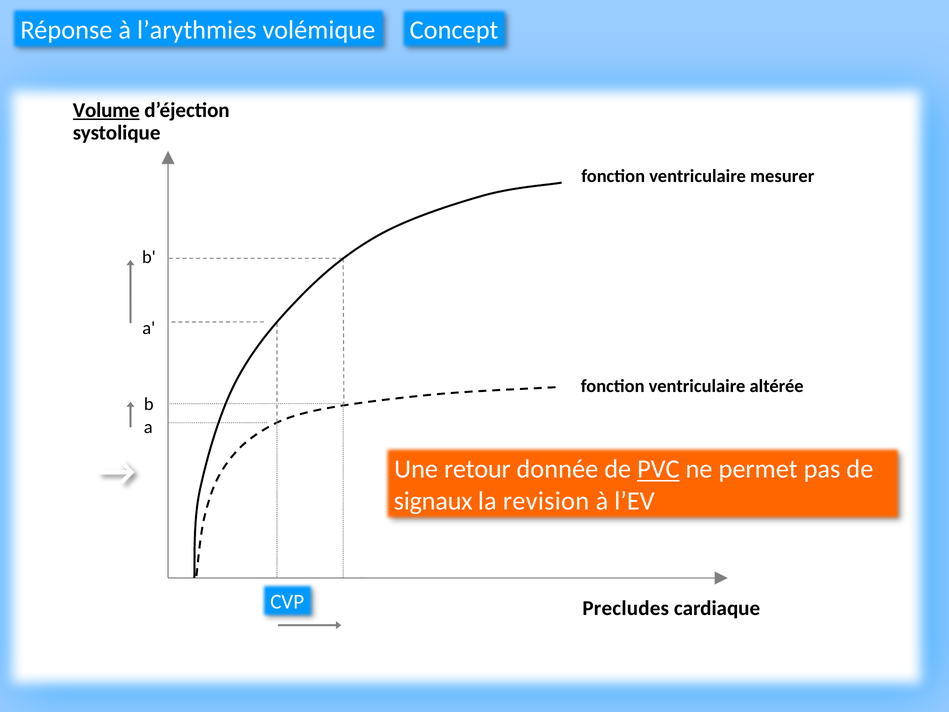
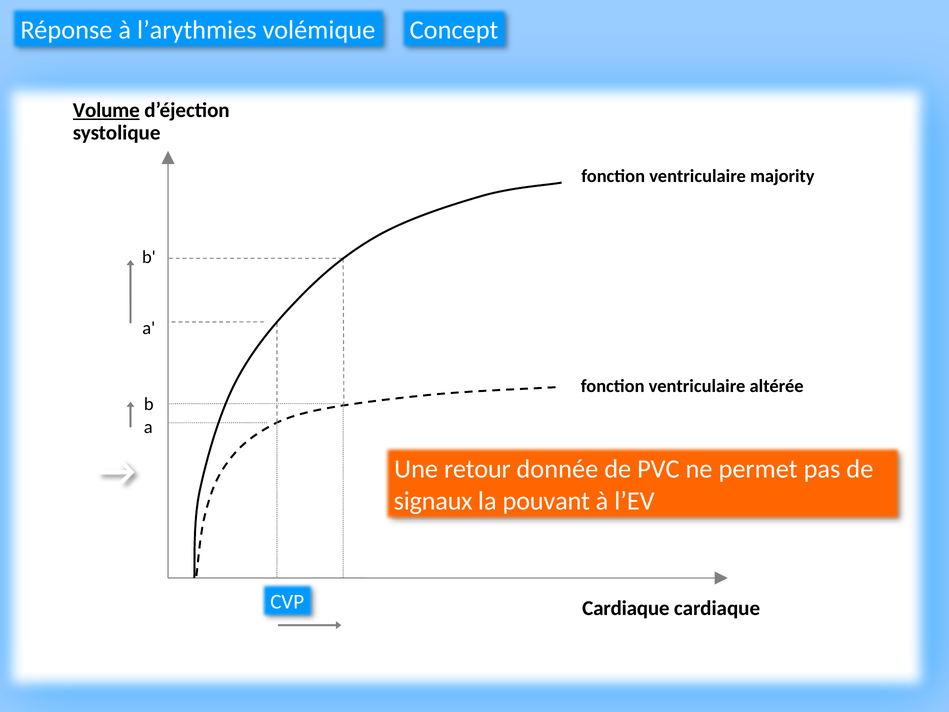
mesurer: mesurer -> majority (782, 176)
PVC underline: present -> none (658, 469)
revision: revision -> pouvant (546, 501)
Precludes: Precludes -> Cardiaque (626, 608)
